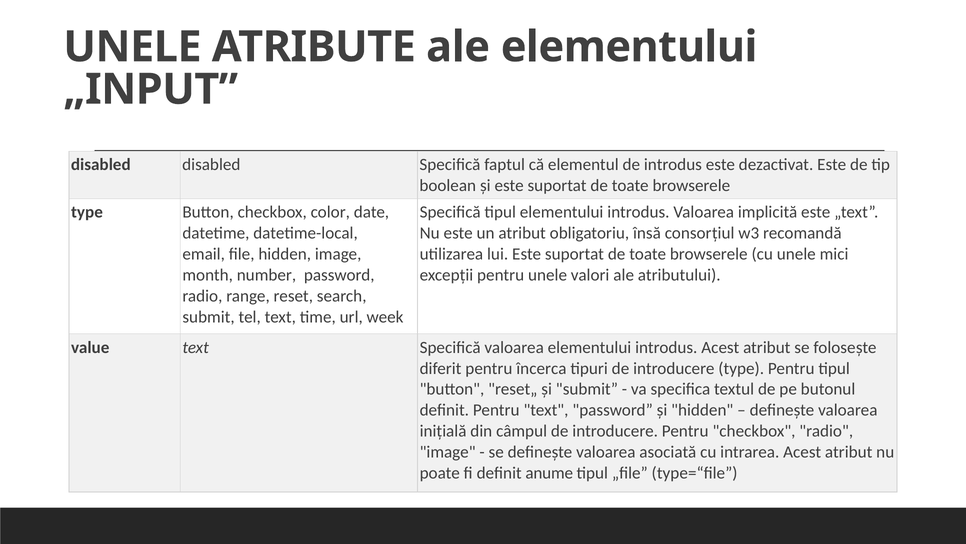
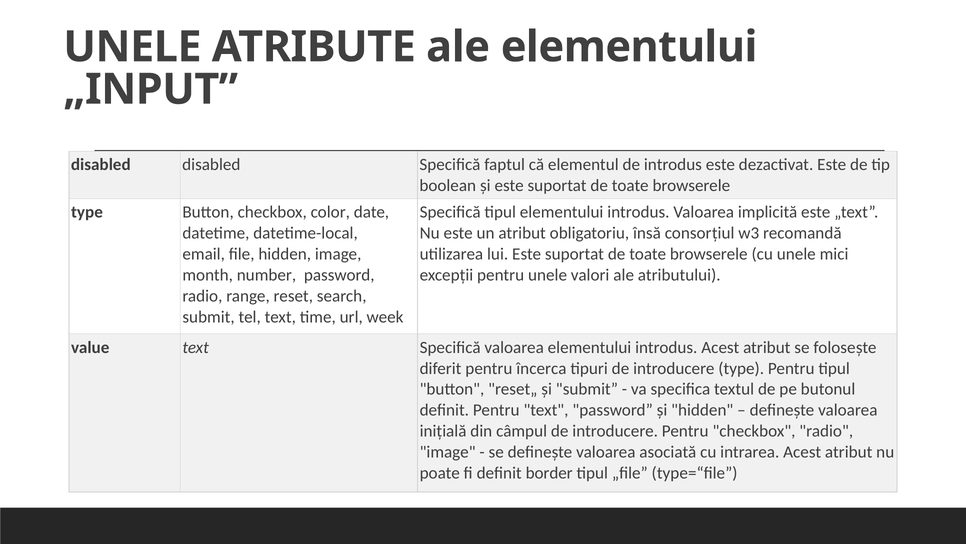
anume: anume -> border (549, 472)
